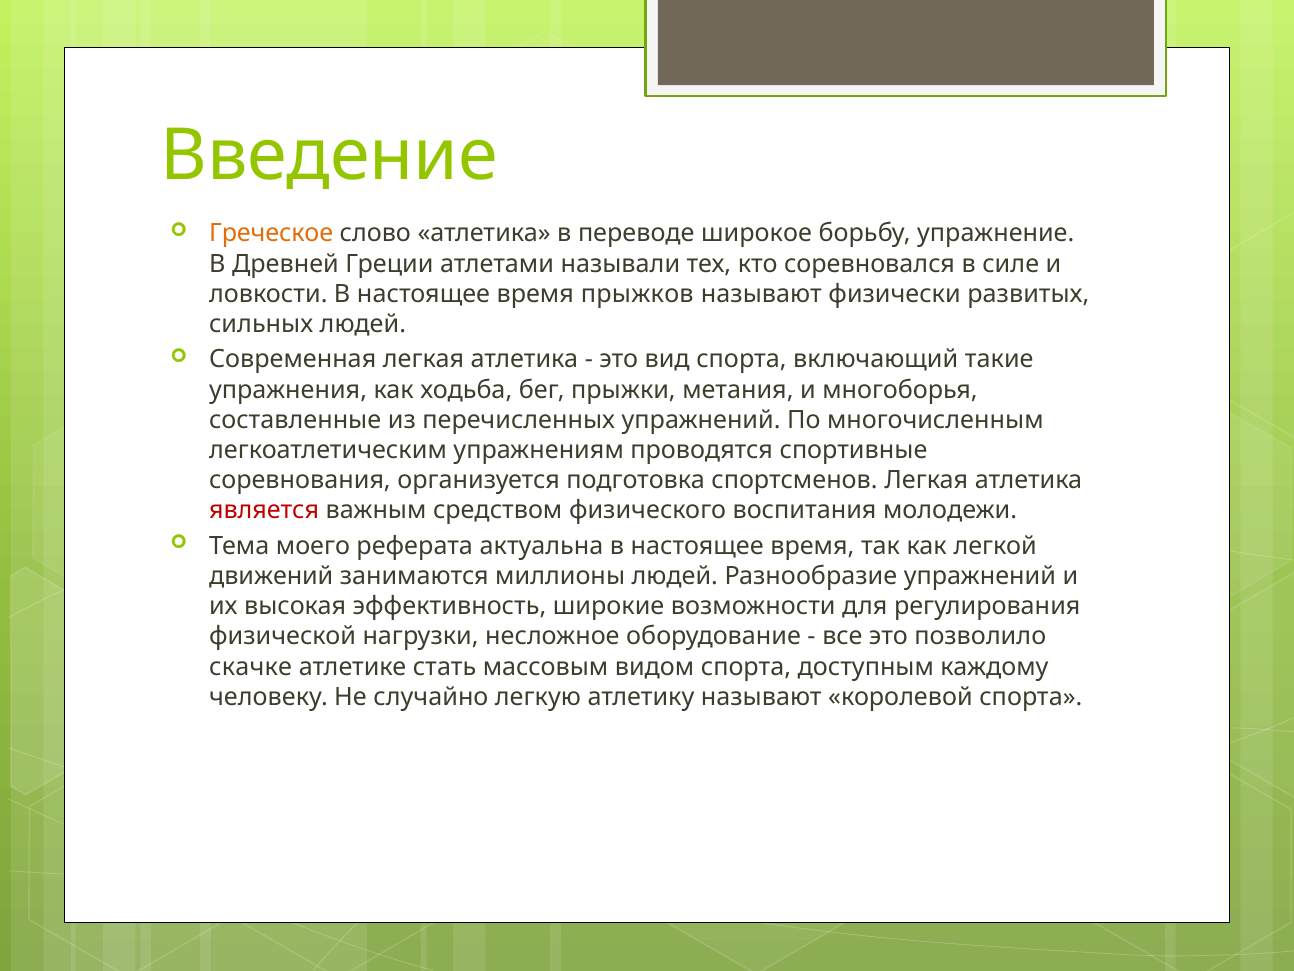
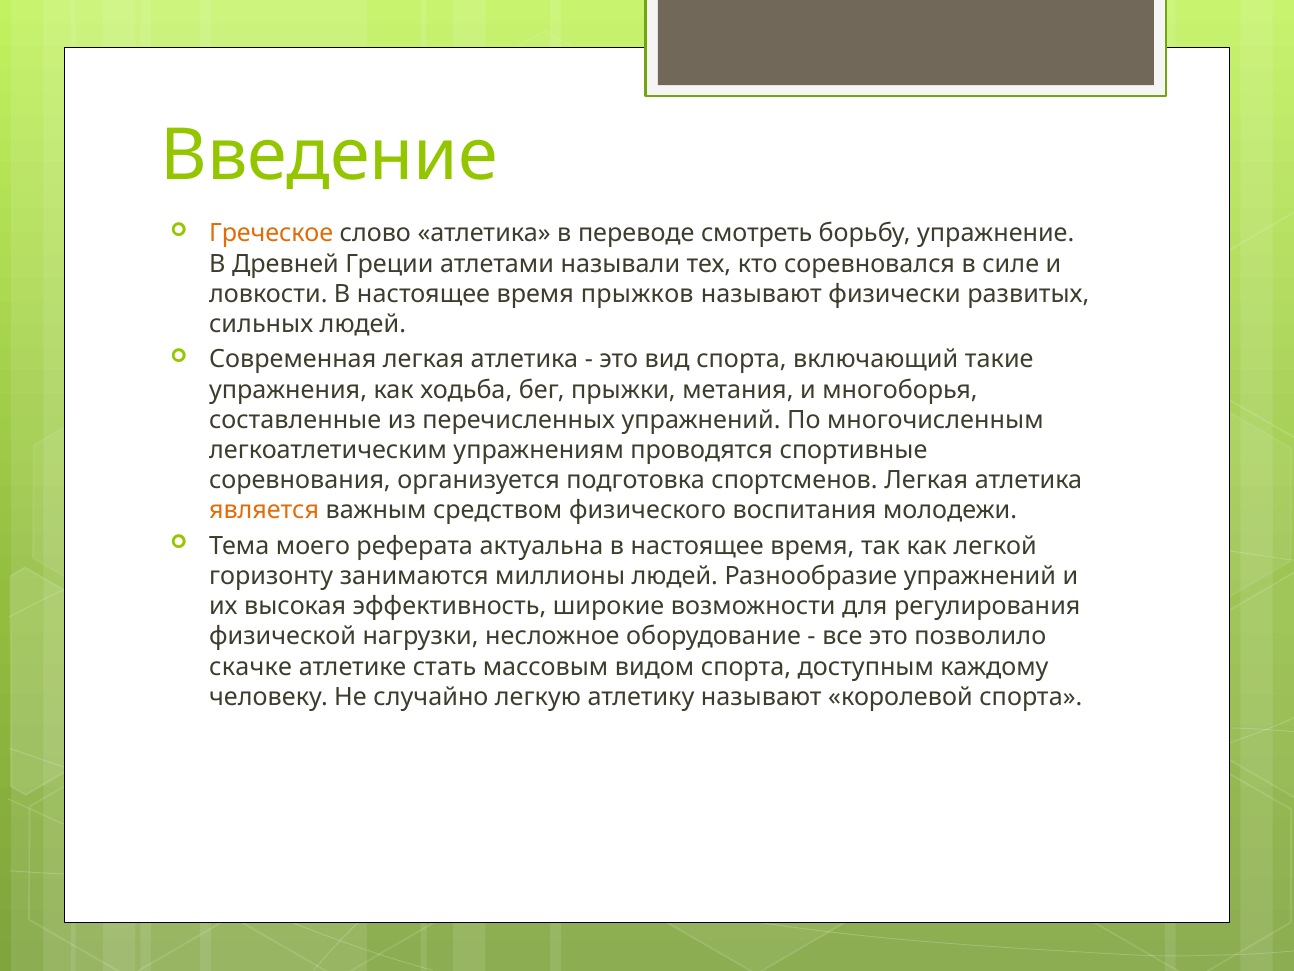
широкое: широкое -> смотреть (757, 233)
является colour: red -> orange (264, 510)
движений: движений -> горизонту (271, 576)
